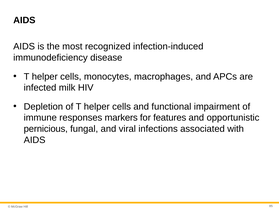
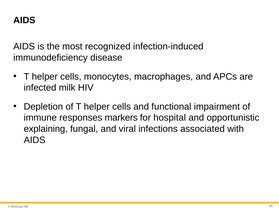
features: features -> hospital (170, 118)
pernicious: pernicious -> explaining (46, 129)
